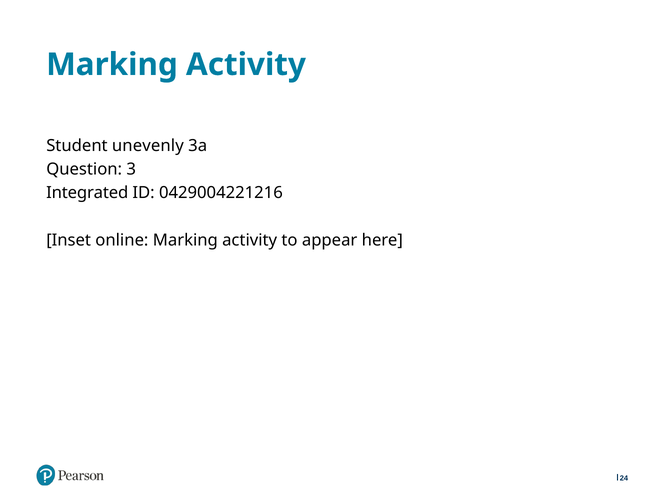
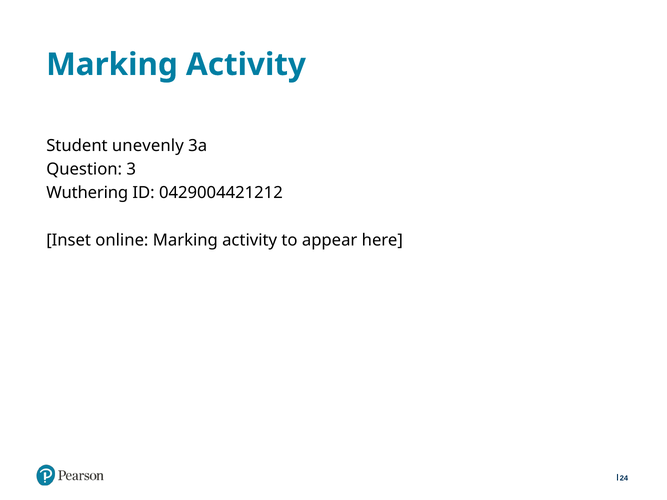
Integrated: Integrated -> Wuthering (87, 193)
0429004221216: 0429004221216 -> 0429004421212 (221, 193)
